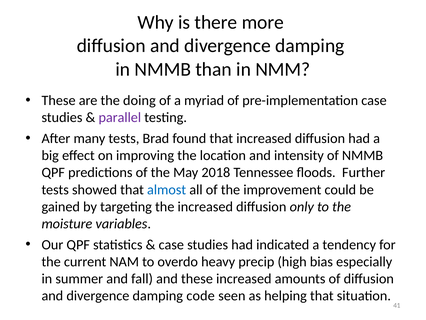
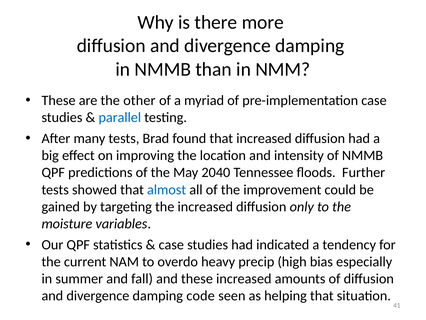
doing: doing -> other (139, 100)
parallel colour: purple -> blue (120, 117)
2018: 2018 -> 2040 (216, 172)
